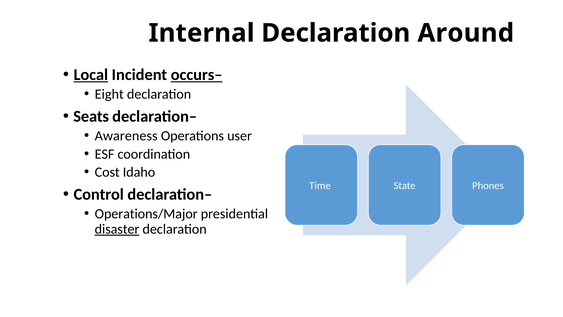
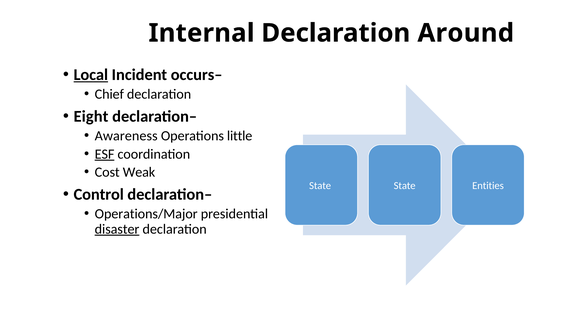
occurs– underline: present -> none (197, 75)
Eight: Eight -> Chief (109, 94)
Seats: Seats -> Eight (91, 116)
user: user -> little (240, 136)
ESF underline: none -> present (105, 154)
Idaho: Idaho -> Weak (139, 172)
Time: Time -> State (320, 185)
Phones: Phones -> Entities (488, 185)
